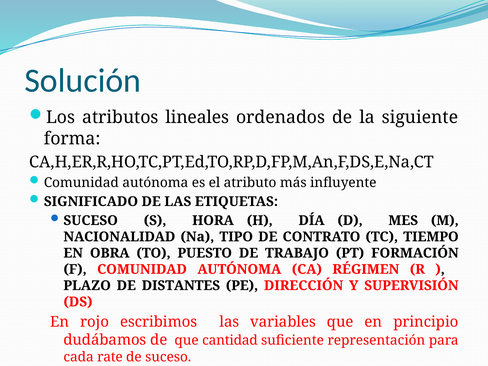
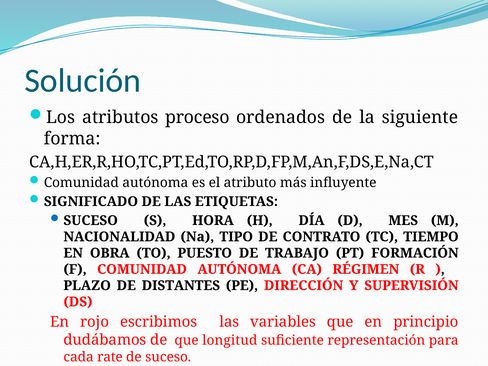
lineales: lineales -> proceso (197, 118)
cantidad: cantidad -> longitud (230, 340)
